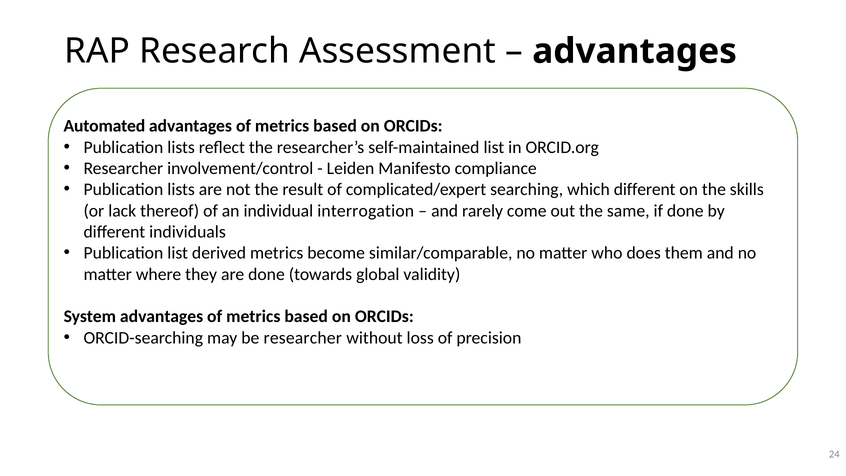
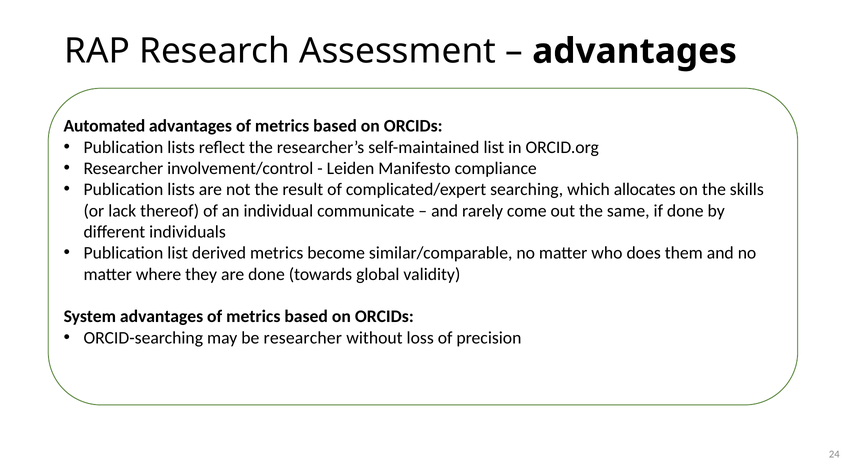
which different: different -> allocates (645, 190)
interrogation: interrogation -> communicate (366, 211)
